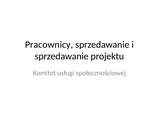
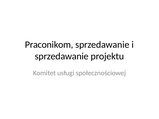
Pracownicy: Pracownicy -> Praconikom (49, 45)
